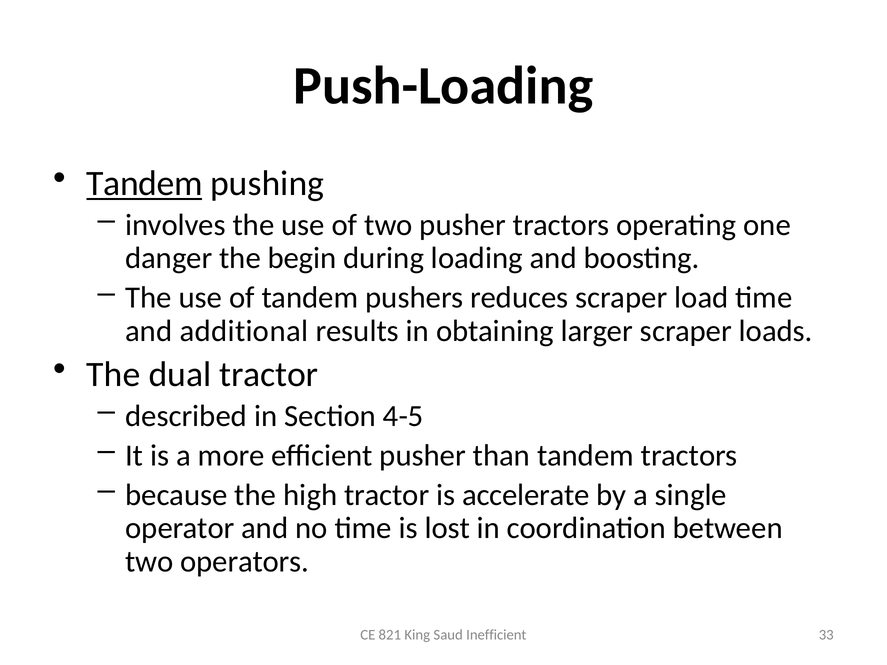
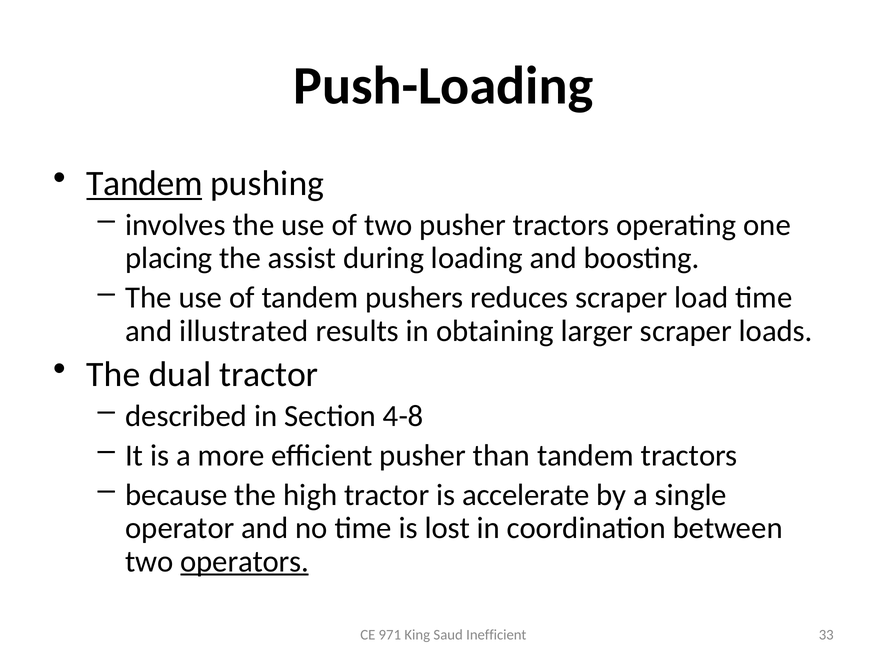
danger: danger -> placing (169, 258)
begin: begin -> assist (302, 258)
additional: additional -> illustrated (244, 331)
4-5: 4-5 -> 4-8 (403, 416)
operators underline: none -> present (245, 562)
821: 821 -> 971 (390, 635)
